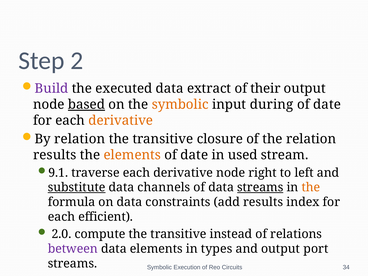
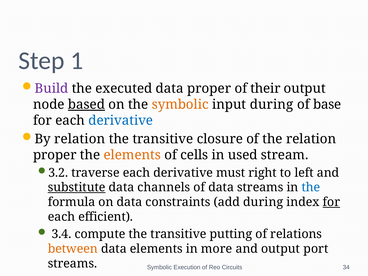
2: 2 -> 1 (77, 61)
data extract: extract -> proper (209, 89)
date: date -> base (327, 105)
derivative colour: orange -> blue (121, 120)
results: results -> proper (55, 155)
date: date -> cells (194, 155)
9.1: 9.1 -> 3.2 (58, 173)
derivative node: node -> must (231, 173)
streams underline: present -> none (260, 187)
the colour: orange -> blue (311, 187)
add results: results -> during (263, 202)
for underline: none -> present (331, 202)
2.0: 2.0 -> 3.4 (61, 234)
instead: instead -> putting (231, 234)
between colour: purple -> orange (73, 249)
types: types -> more (217, 249)
